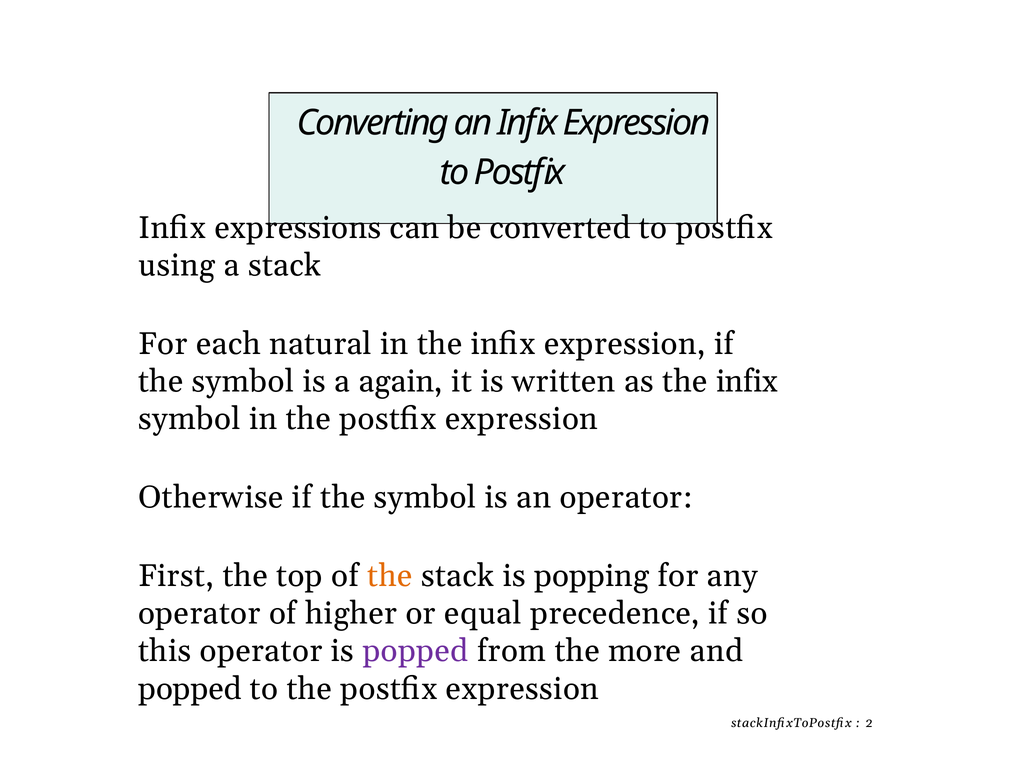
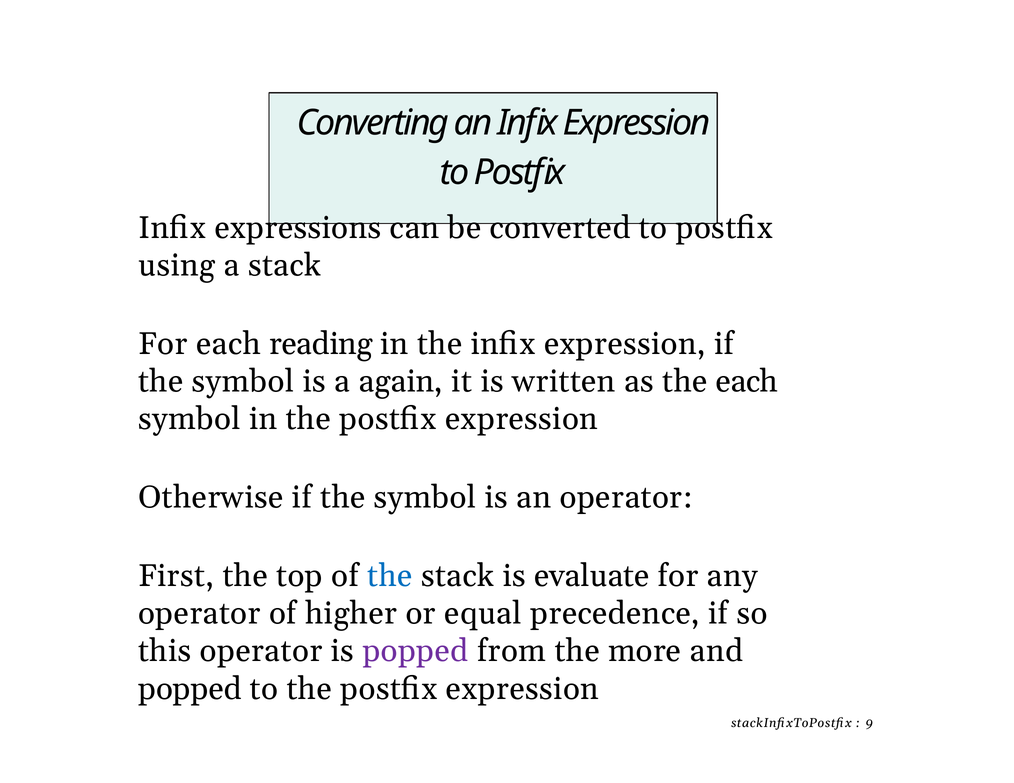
natural: natural -> reading (321, 344)
as the infix: infix -> each (747, 382)
the colour: orange -> blue (390, 576)
popping: popping -> evaluate (592, 576)
2: 2 -> 9 (869, 723)
